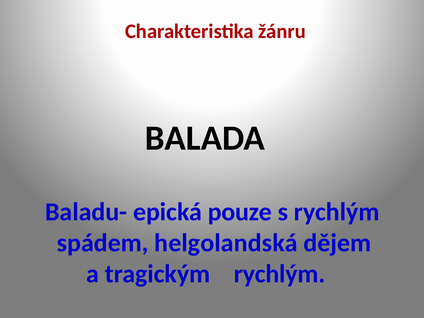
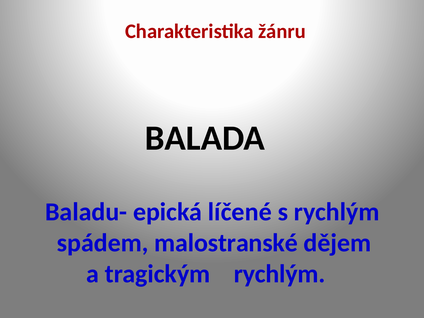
pouze: pouze -> líčené (240, 212)
helgolandská: helgolandská -> malostranské (226, 243)
